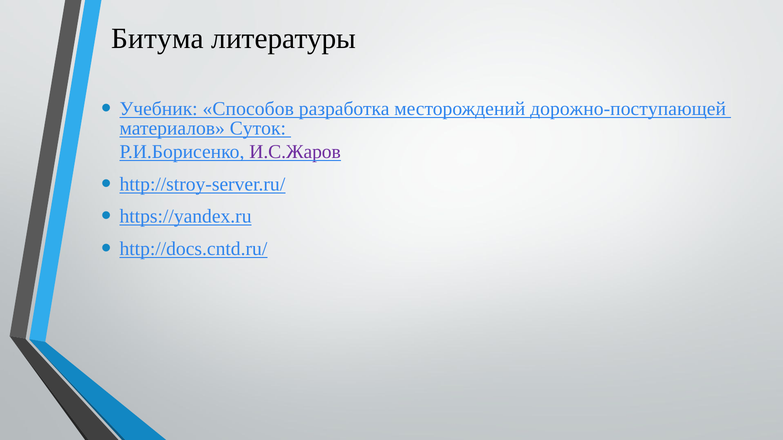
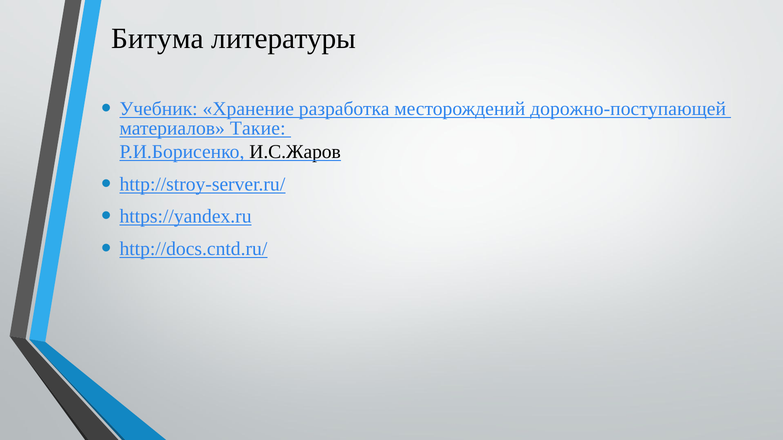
Способов: Способов -> Хранение (248, 109)
Суток: Суток -> Такие (258, 129)
И.С.Жаров colour: purple -> black (295, 152)
